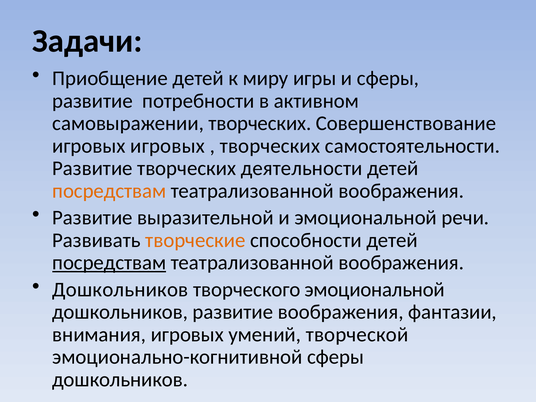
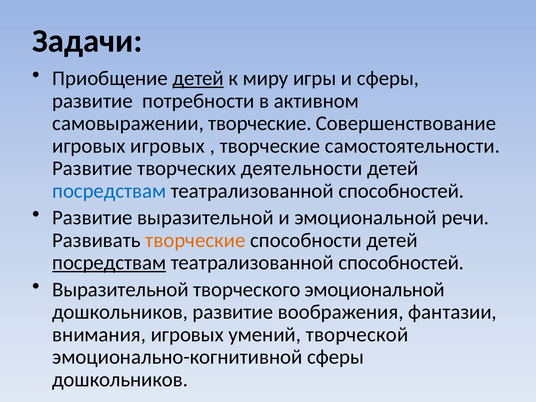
детей underline: none -> present (198, 78)
самовыражении творческих: творческих -> творческие (260, 123)
творческих: творческих -> творческие (270, 146)
посредствам colour: orange -> blue (109, 191)
воображения: воображения -> способностей (401, 191)
воображения: воображения -> способностей (401, 263)
Дошкольников: Дошкольников -> Выразительной (120, 290)
